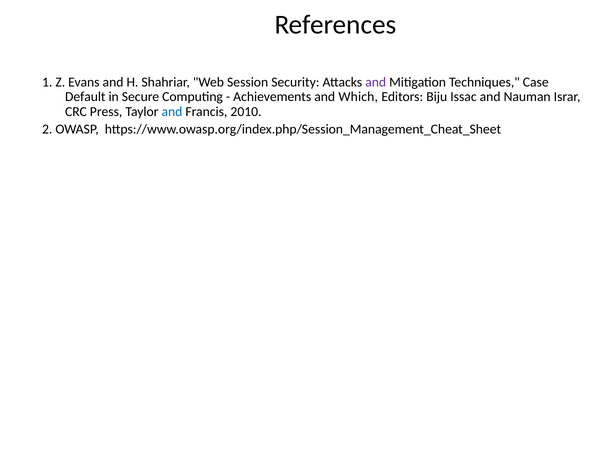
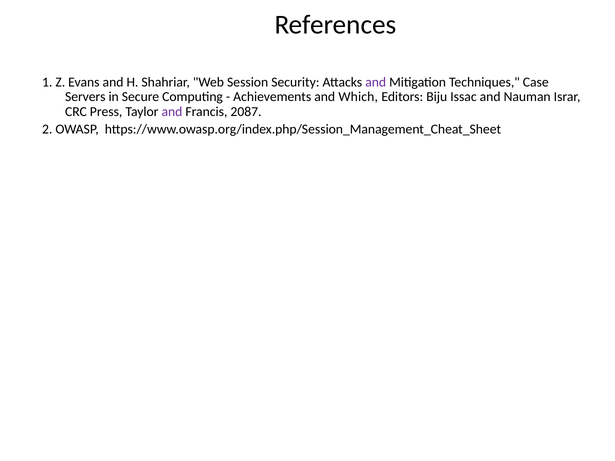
Default: Default -> Servers (85, 97)
and colour: blue -> purple (172, 112)
2010: 2010 -> 2087 (246, 112)
